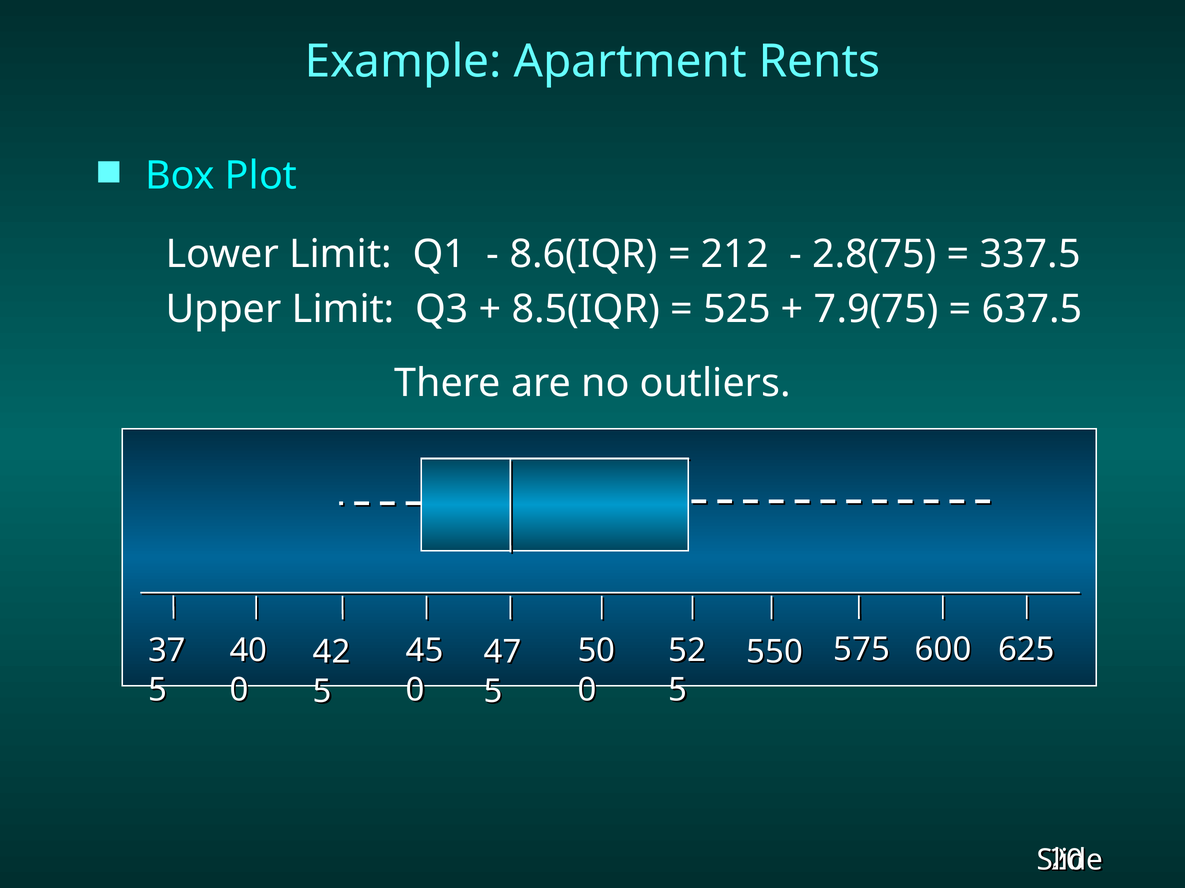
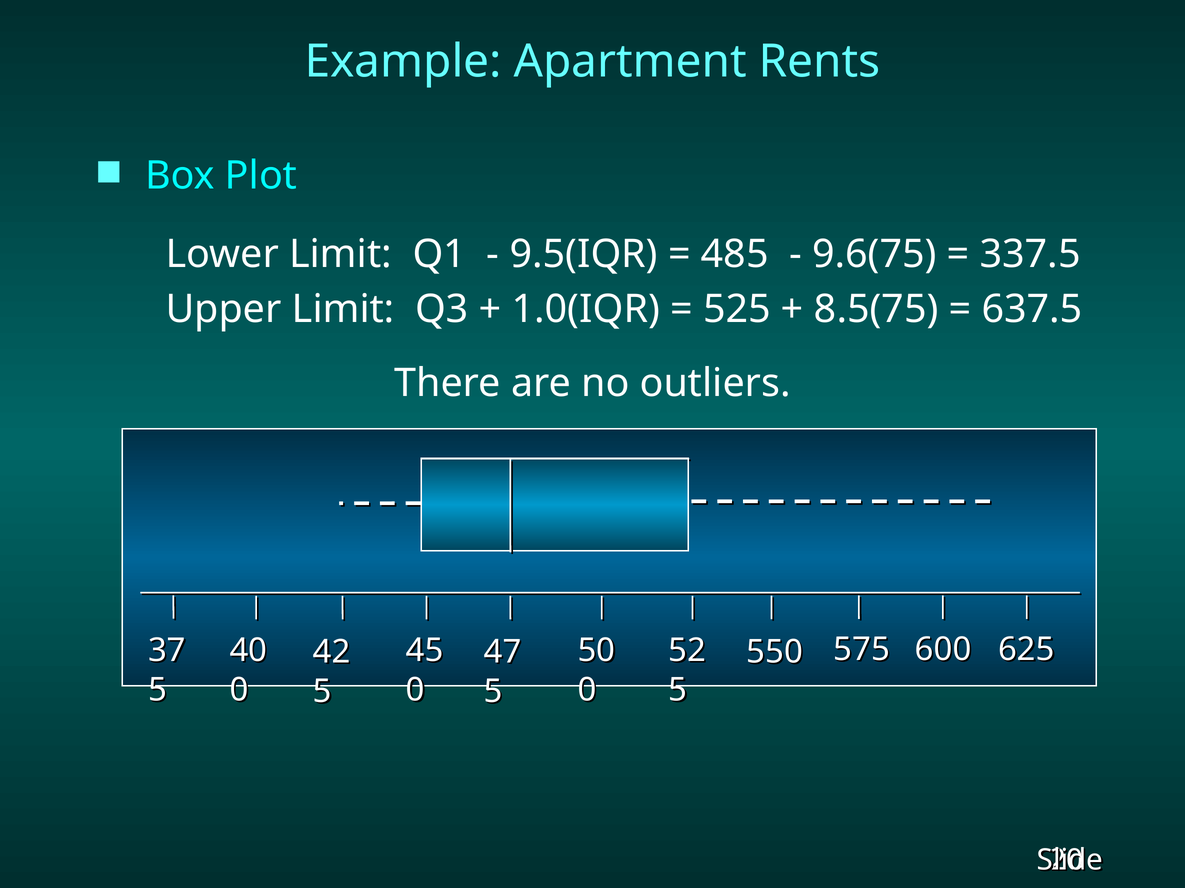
8.6(IQR: 8.6(IQR -> 9.5(IQR (584, 254)
212: 212 -> 485 (735, 254)
2.8(75: 2.8(75 -> 9.6(75 (874, 254)
8.5(IQR: 8.5(IQR -> 1.0(IQR (586, 310)
7.9(75: 7.9(75 -> 8.5(75 (876, 310)
